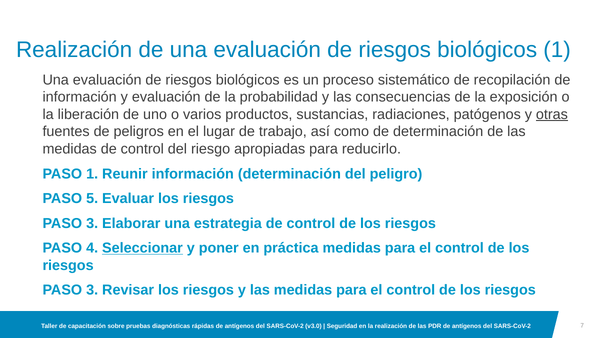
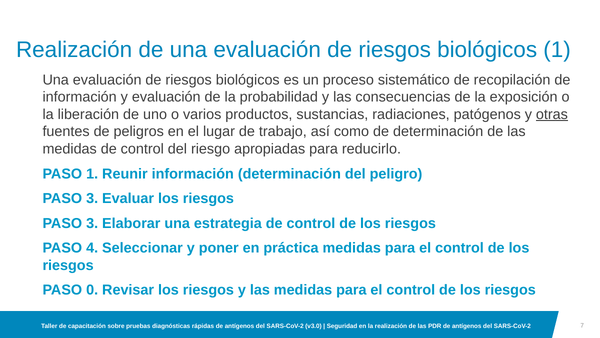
5: 5 -> 3 (92, 198)
Seleccionar underline: present -> none (142, 248)
3: 3 -> 0 (92, 290)
